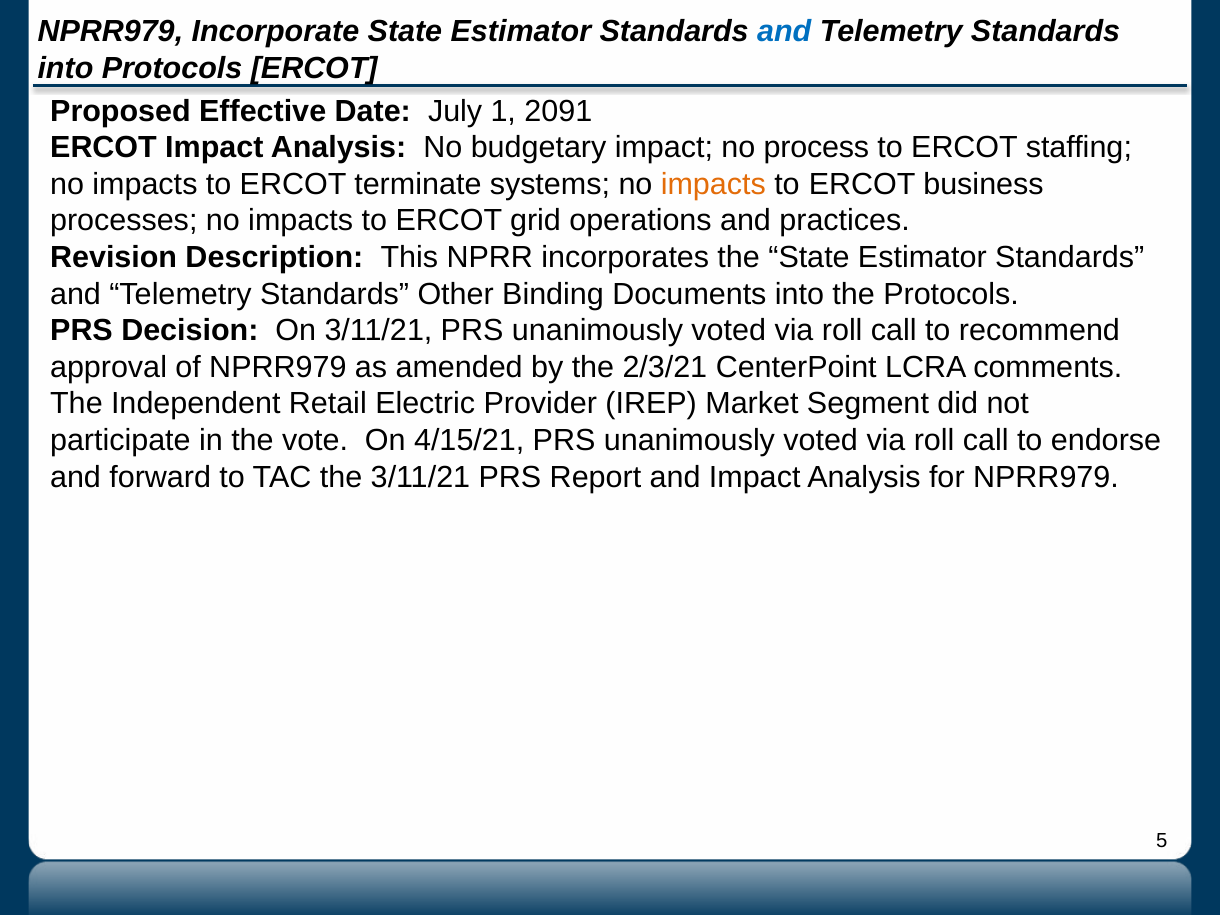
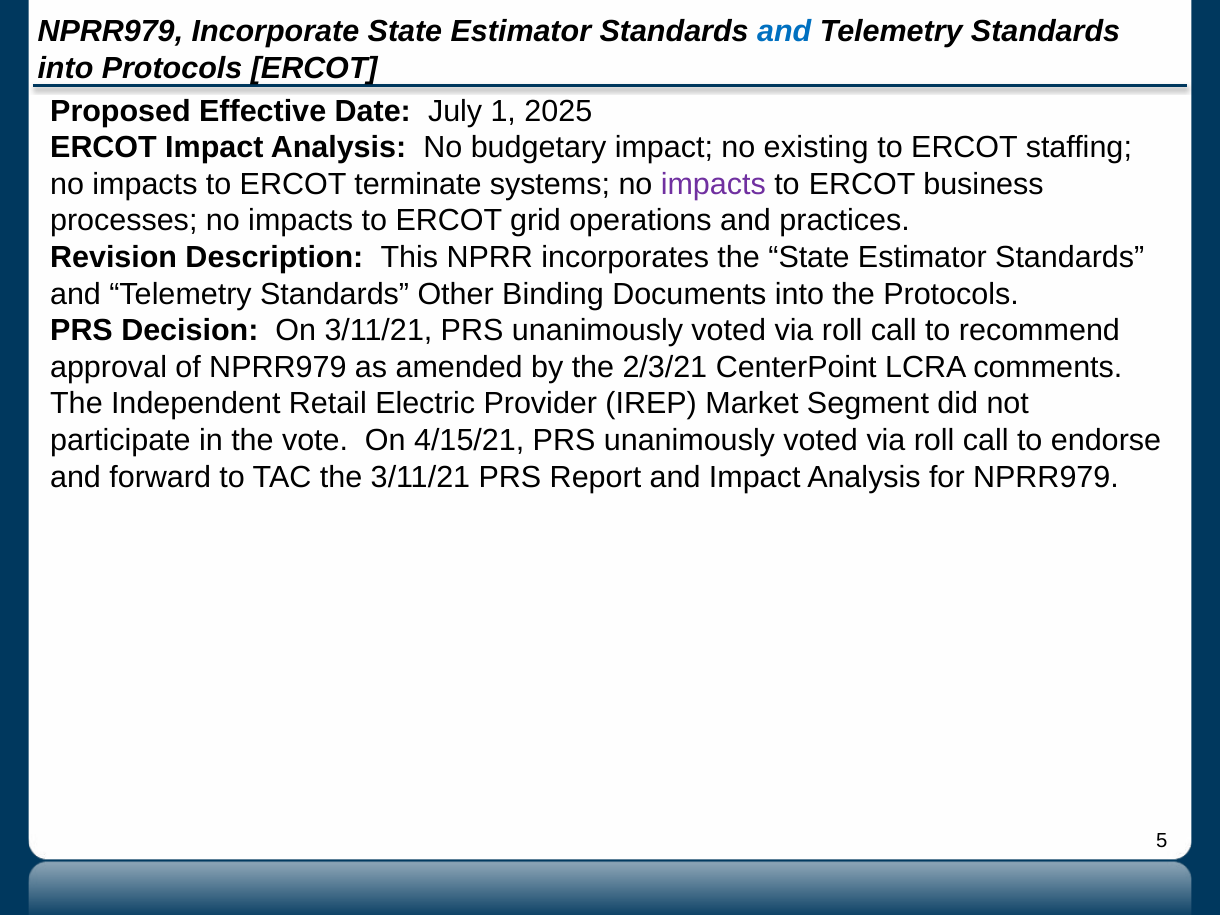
2091: 2091 -> 2025 (558, 111)
process: process -> existing (816, 148)
impacts colour: orange -> purple (713, 184)
